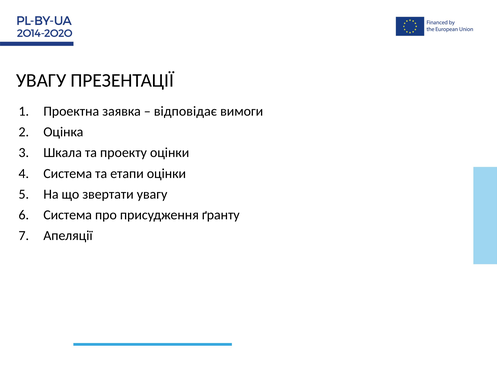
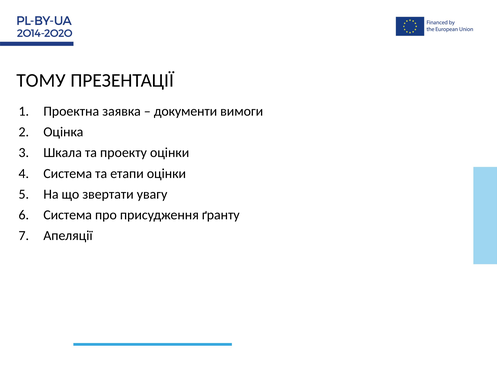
УВАГУ: УВАГУ -> ТОМУ (41, 80)
відповідає: відповідає -> документи (186, 111)
